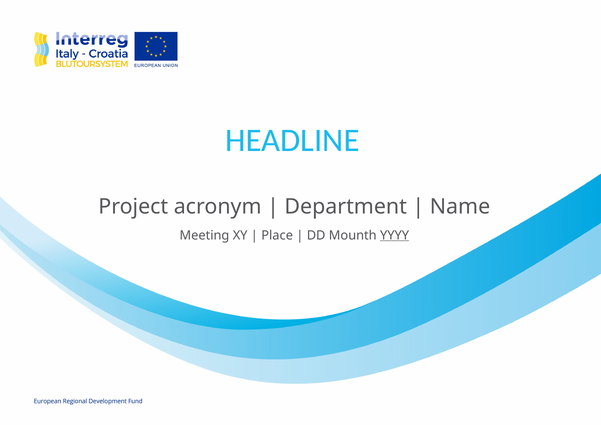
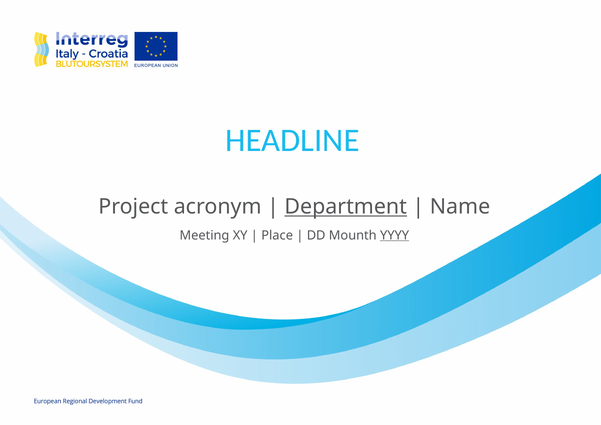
Department underline: none -> present (346, 207)
